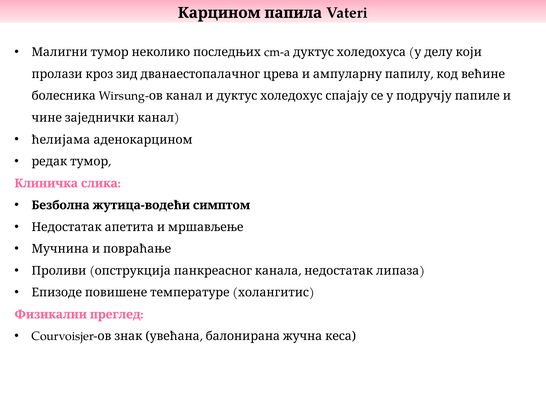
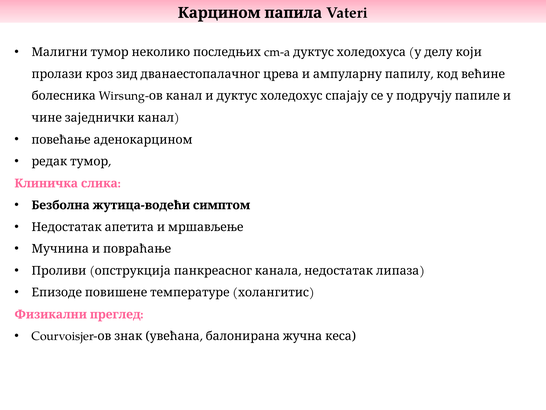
ћелијама: ћелијама -> повећање (61, 140)
